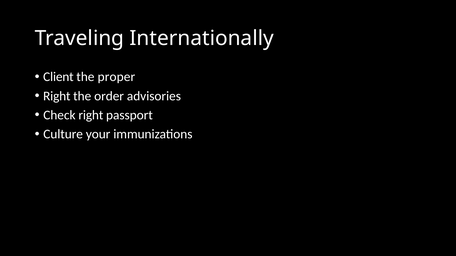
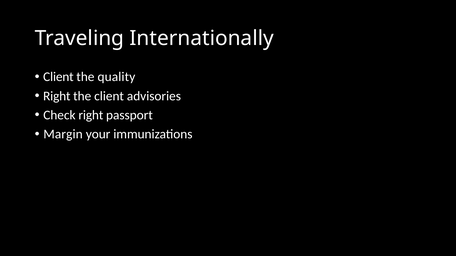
proper: proper -> quality (116, 77)
the order: order -> client (109, 96)
Culture: Culture -> Margin (63, 134)
